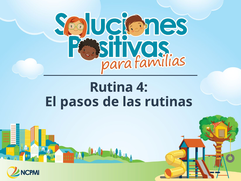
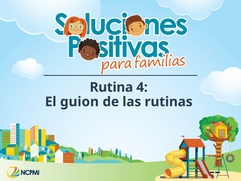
pasos: pasos -> guion (79, 102)
